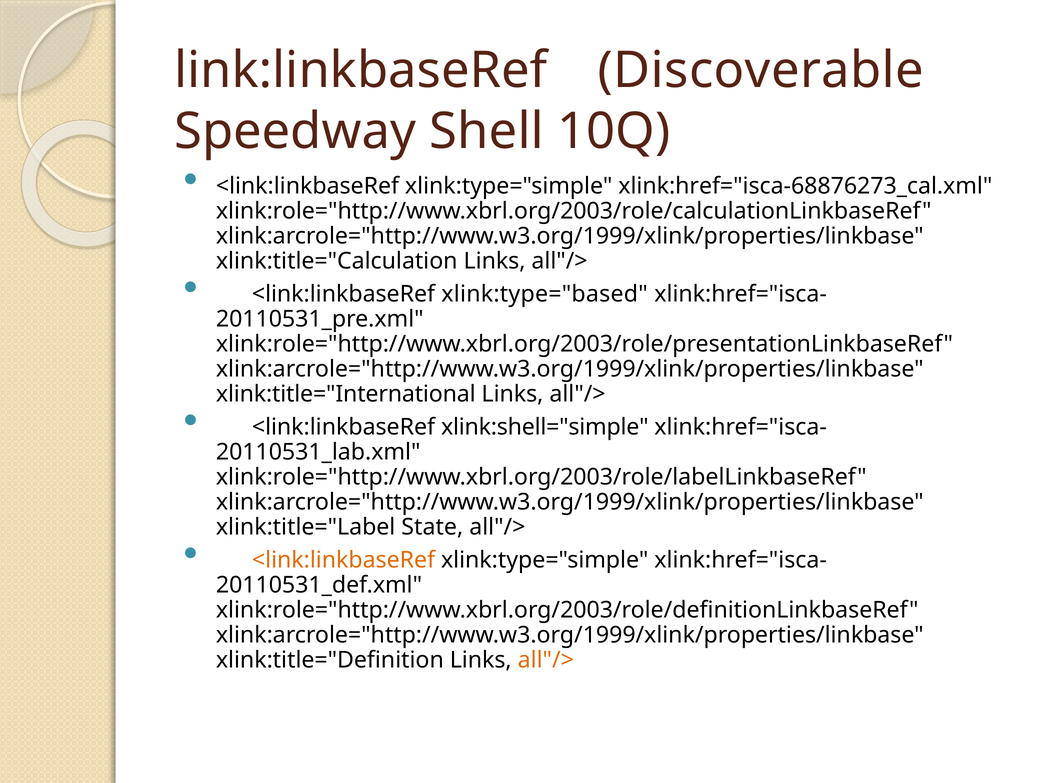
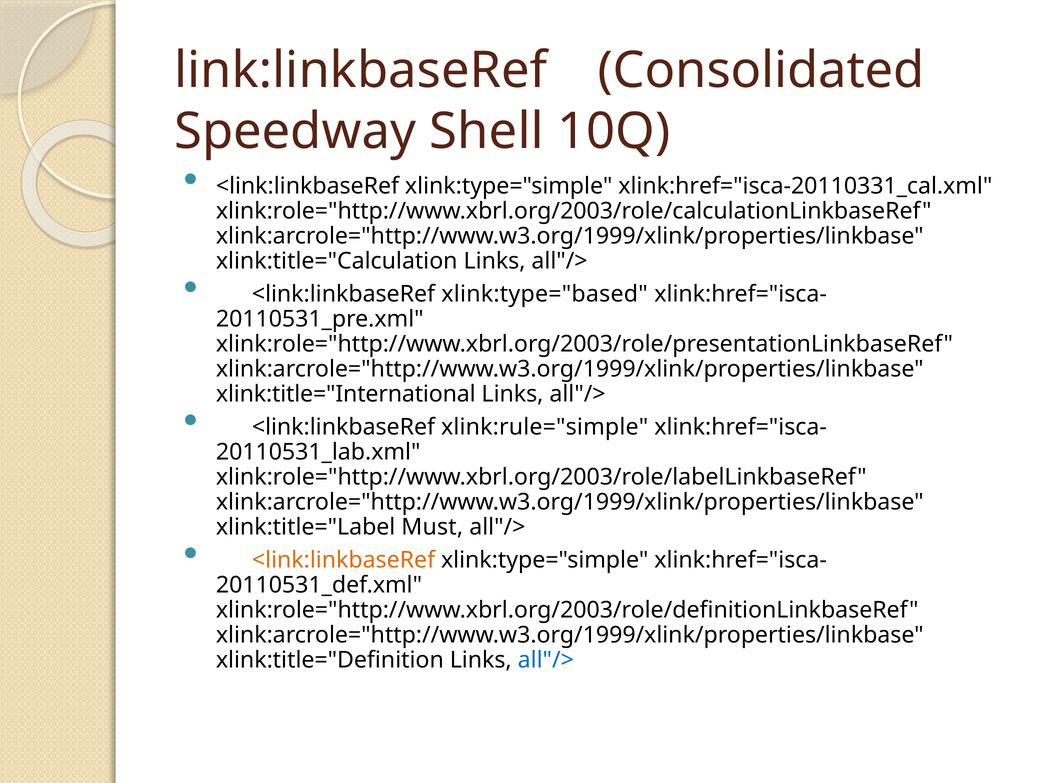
Discoverable: Discoverable -> Consolidated (761, 70)
xlink:href="isca-68876273_cal.xml: xlink:href="isca-68876273_cal.xml -> xlink:href="isca-20110331_cal.xml (805, 186)
xlink:shell="simple: xlink:shell="simple -> xlink:rule="simple (545, 427)
State: State -> Must (432, 527)
all"/> colour: orange -> blue (546, 660)
